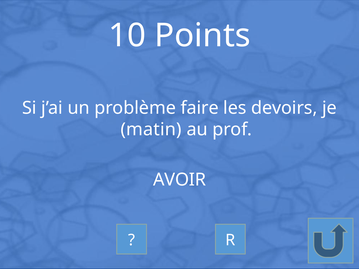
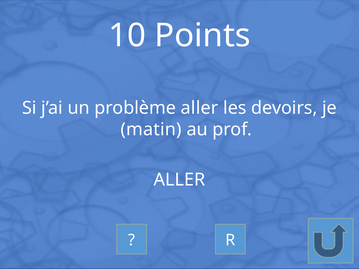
problème faire: faire -> aller (199, 108)
AVOIR: AVOIR -> ALLER (179, 180)
